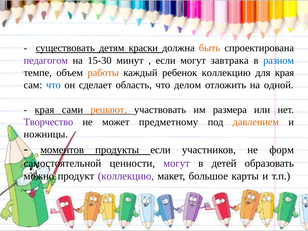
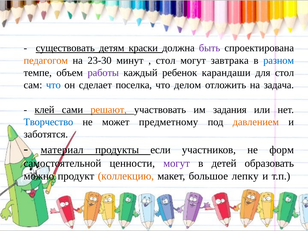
быть colour: orange -> purple (210, 48)
педагогом colour: purple -> orange (46, 60)
15-30: 15-30 -> 23-30 (100, 60)
если: если -> стол (166, 60)
работы colour: orange -> purple (103, 73)
ребенок коллекцию: коллекцию -> карандаши (226, 73)
для края: края -> стол (285, 73)
область: область -> поселка (134, 85)
одной: одной -> задача (279, 85)
края: края -> клей (45, 110)
размера: размера -> задания (230, 110)
Творчество colour: purple -> blue (48, 122)
ножницы: ножницы -> заботятся (46, 134)
моментов: моментов -> материал (62, 150)
коллекцию colour: purple -> orange (126, 176)
карты: карты -> лепку (245, 176)
